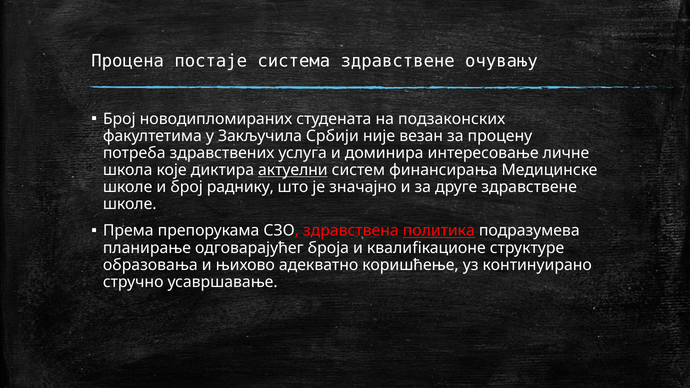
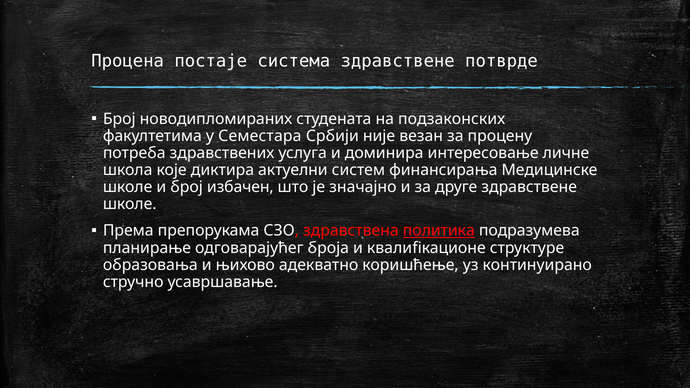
очувању: очувању -> потврде (501, 61)
Закључила: Закључила -> Семестара (260, 136)
актуелни underline: present -> none (293, 170)
раднику: раднику -> избачен (240, 187)
